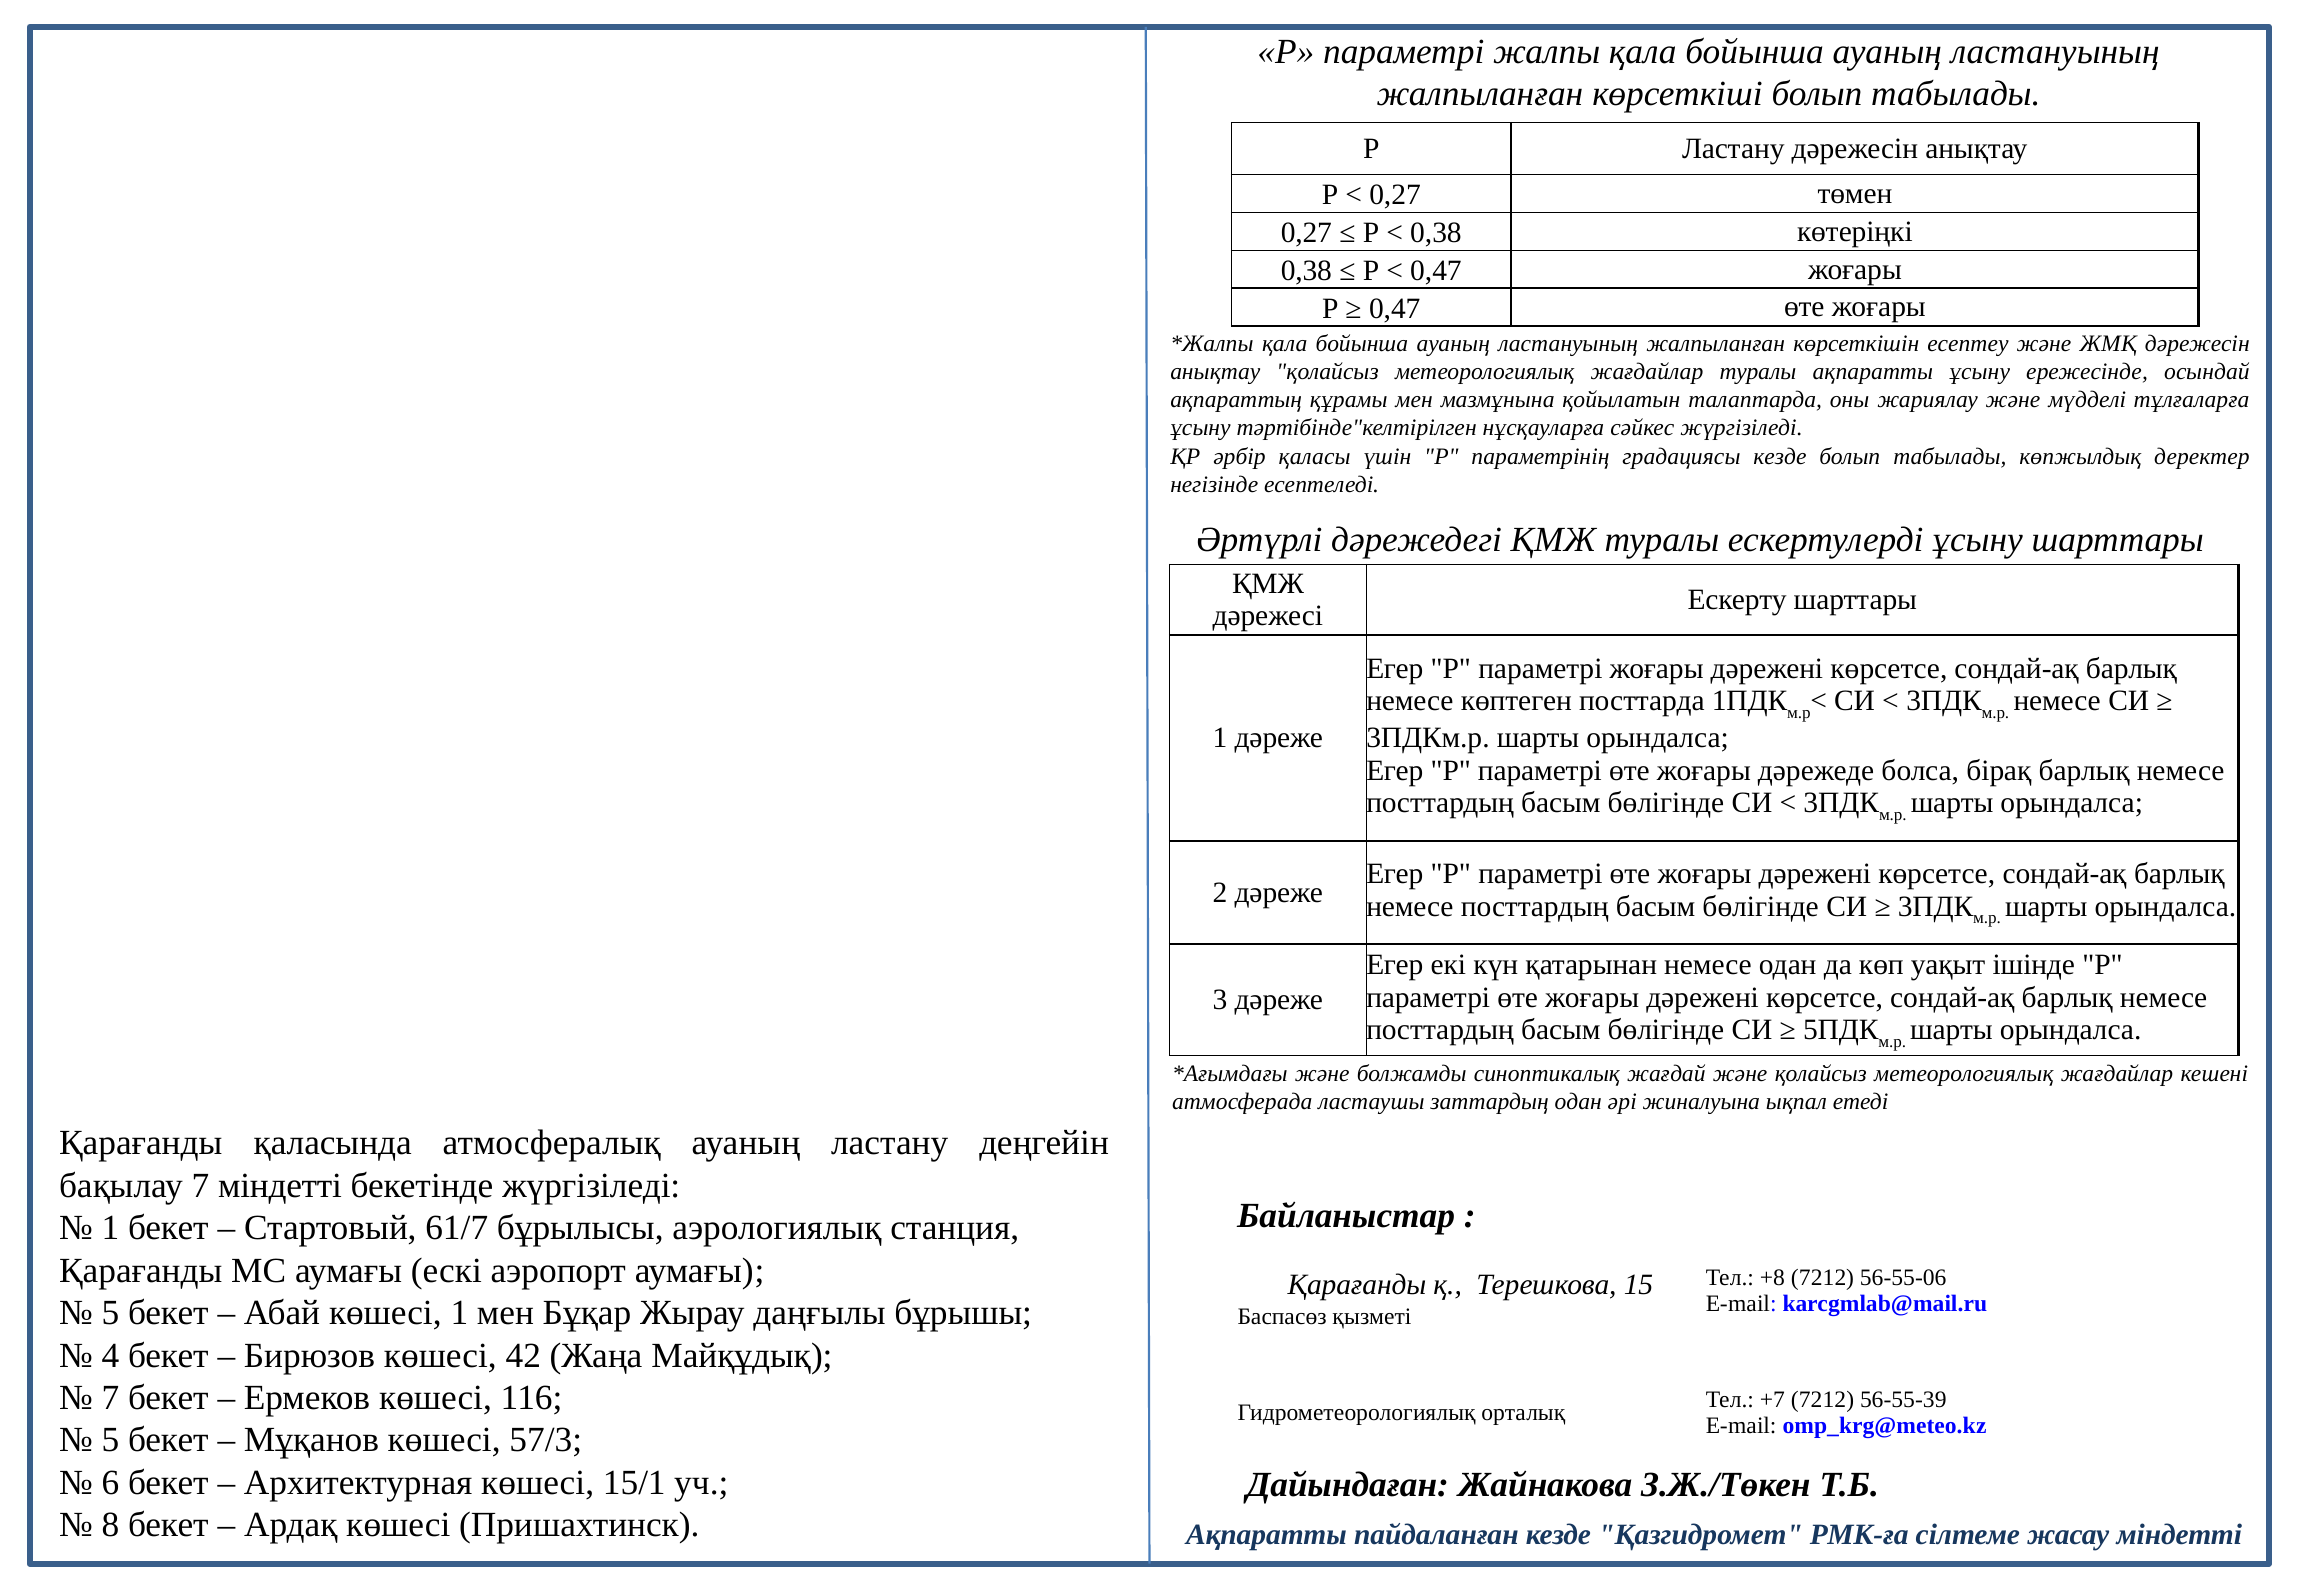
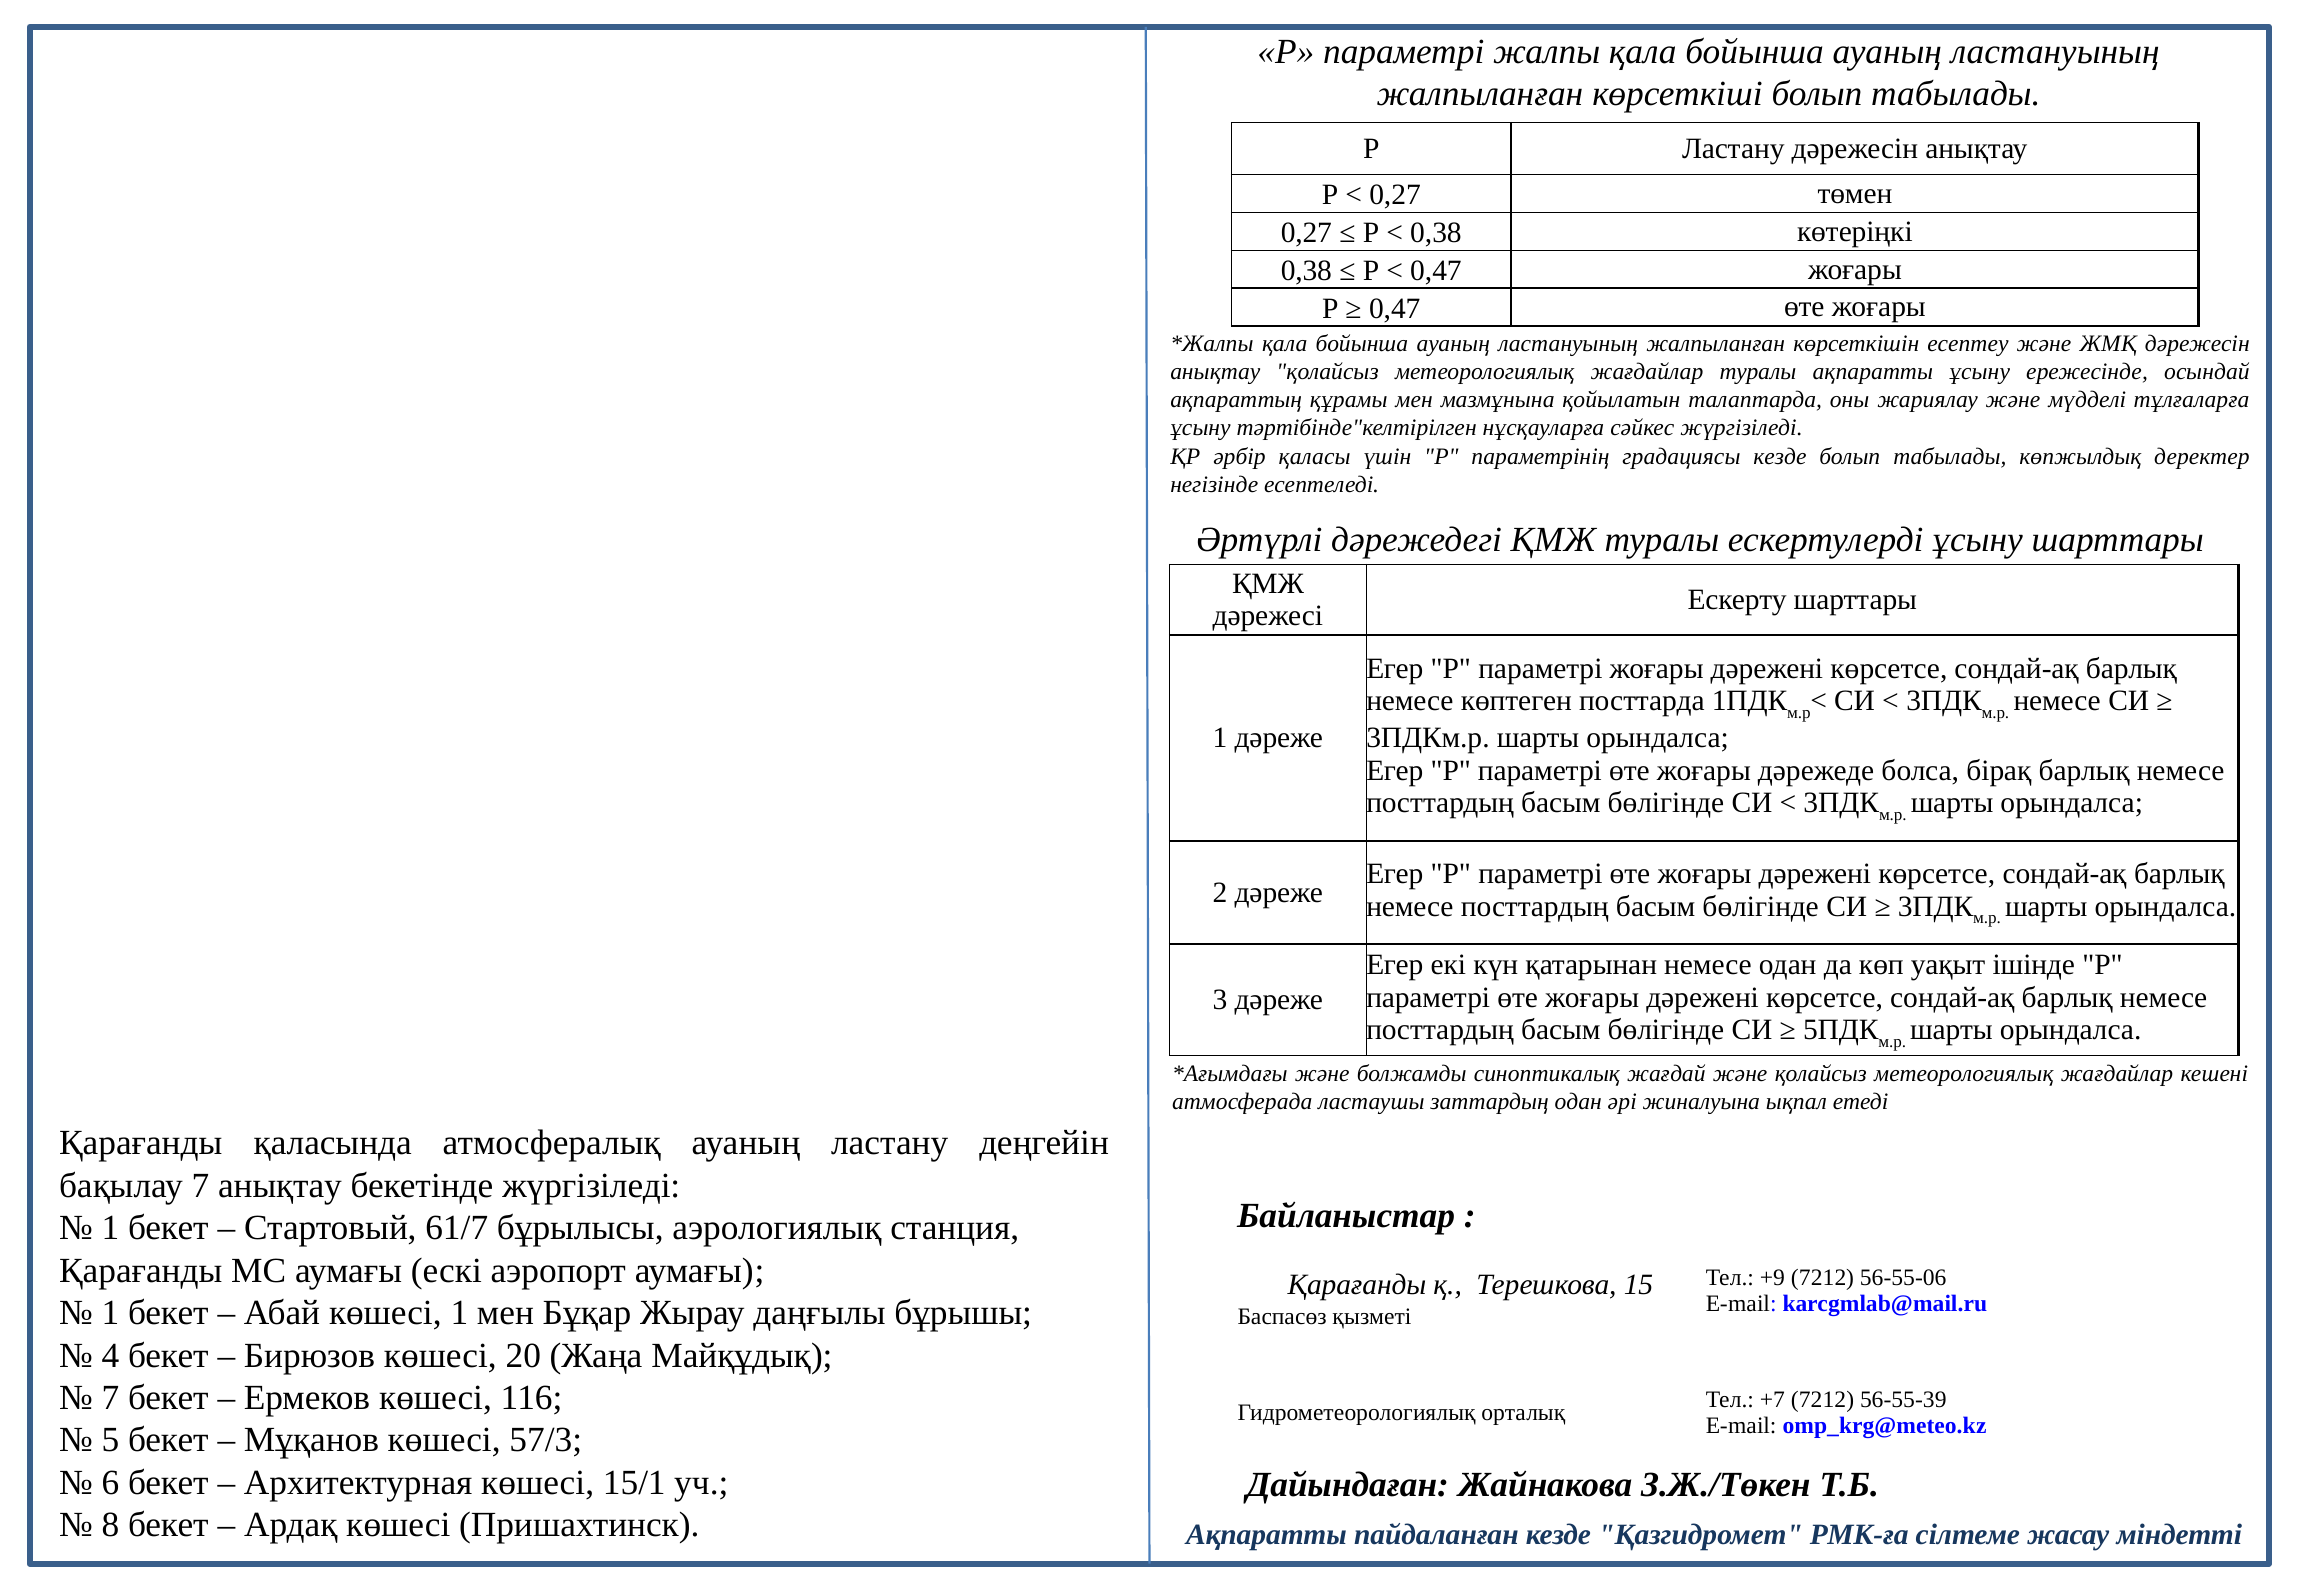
7 міндетті: міндетті -> анықтау (280, 1186)
+8: +8 -> +9 (1772, 1278)
5: 5 -> 1 (111, 1313)
42: 42 -> 20 (523, 1356)
